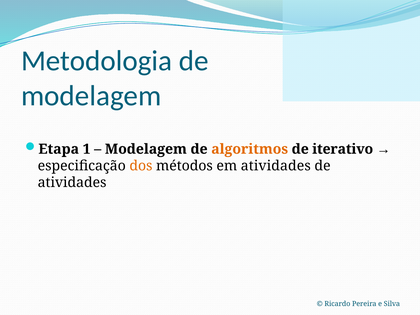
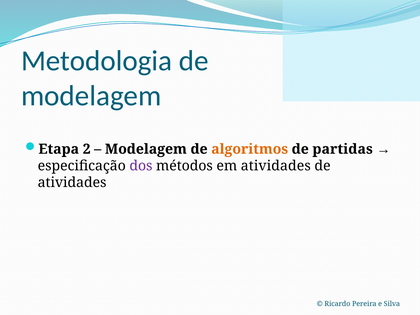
1: 1 -> 2 (87, 149)
iterativo: iterativo -> partidas (343, 149)
dos colour: orange -> purple (141, 166)
